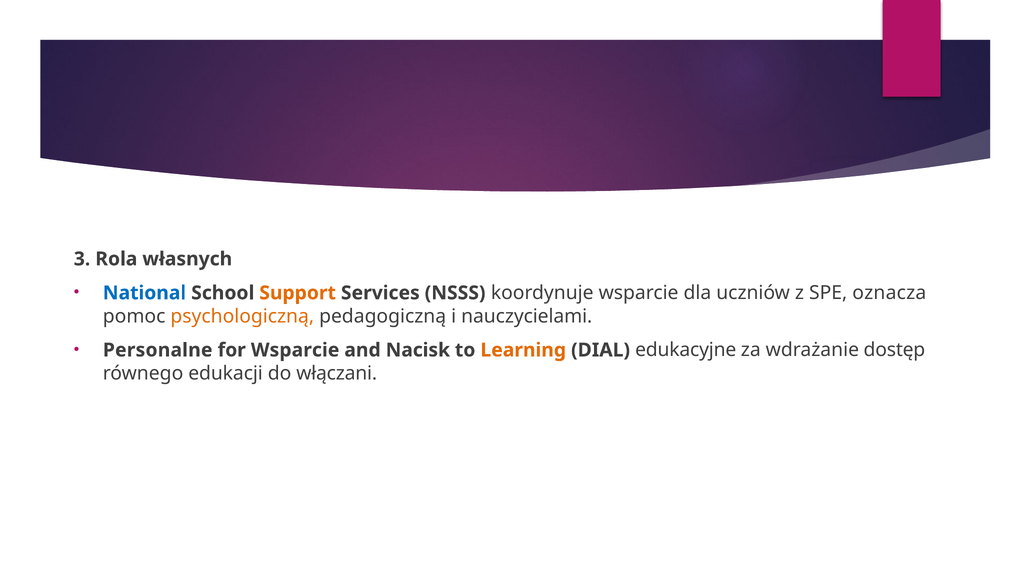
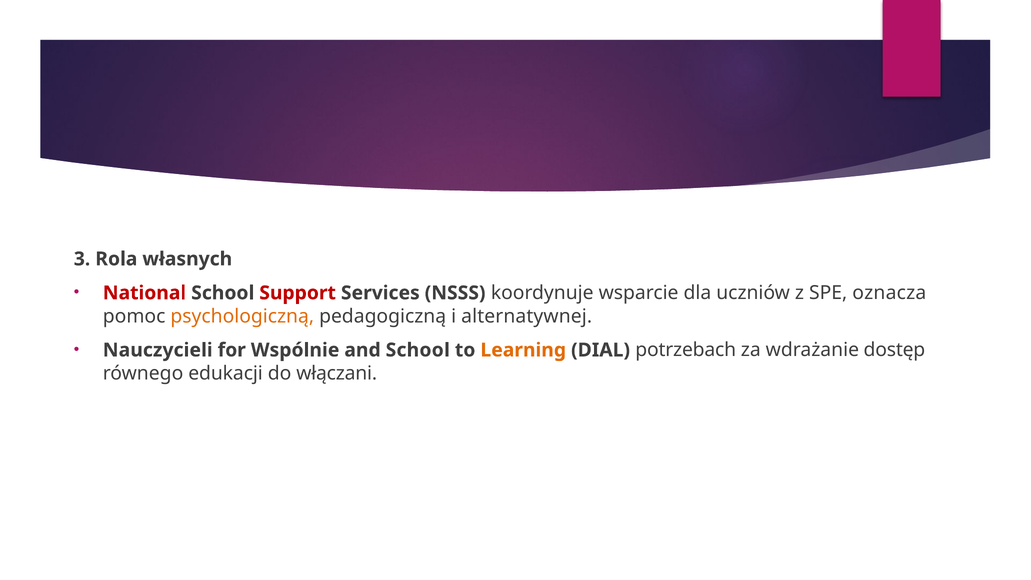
National colour: blue -> red (145, 293)
Support colour: orange -> red (298, 293)
nauczycielami: nauczycielami -> alternatywnej (527, 316)
Personalne: Personalne -> Nauczycieli (158, 350)
for Wsparcie: Wsparcie -> Wspólnie (295, 350)
and Nacisk: Nacisk -> School (418, 350)
edukacyjne: edukacyjne -> potrzebach (686, 350)
